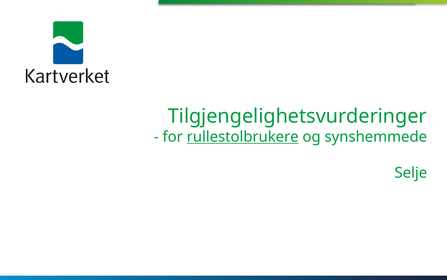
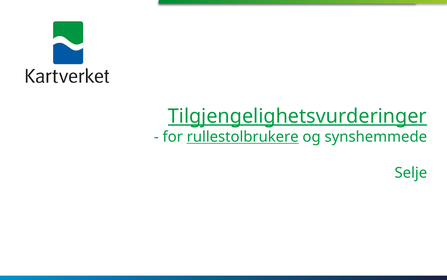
Tilgjengelighetsvurderinger underline: none -> present (297, 116)
